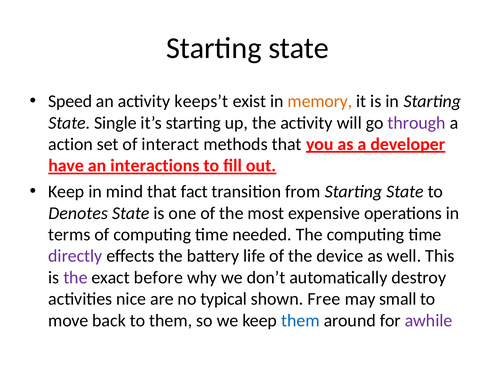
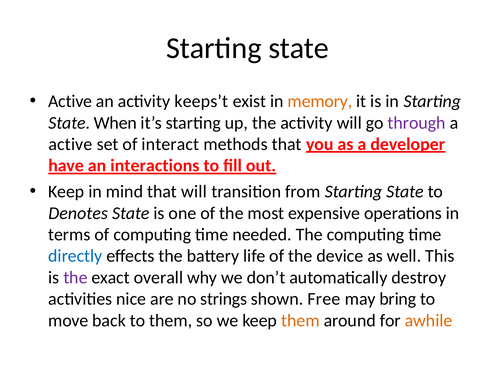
Speed: Speed -> Active (70, 101)
Single: Single -> When (115, 123)
action: action -> active (70, 144)
that fact: fact -> will (194, 191)
directly colour: purple -> blue (75, 256)
before: before -> overall (158, 277)
typical: typical -> strings (224, 298)
small: small -> bring (398, 298)
them colour: blue -> orange (300, 320)
awhile colour: purple -> orange (429, 320)
